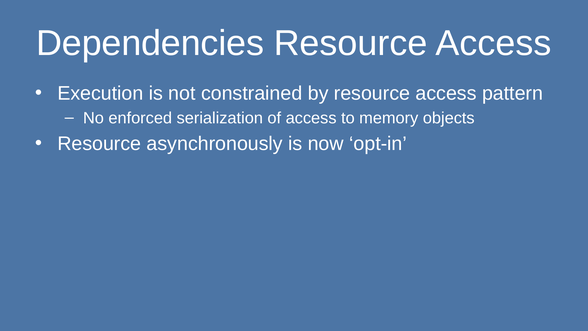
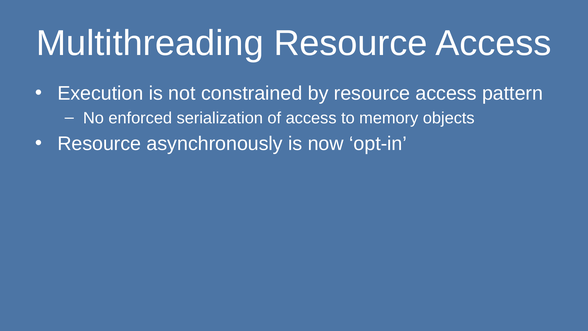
Dependencies: Dependencies -> Multithreading (150, 43)
